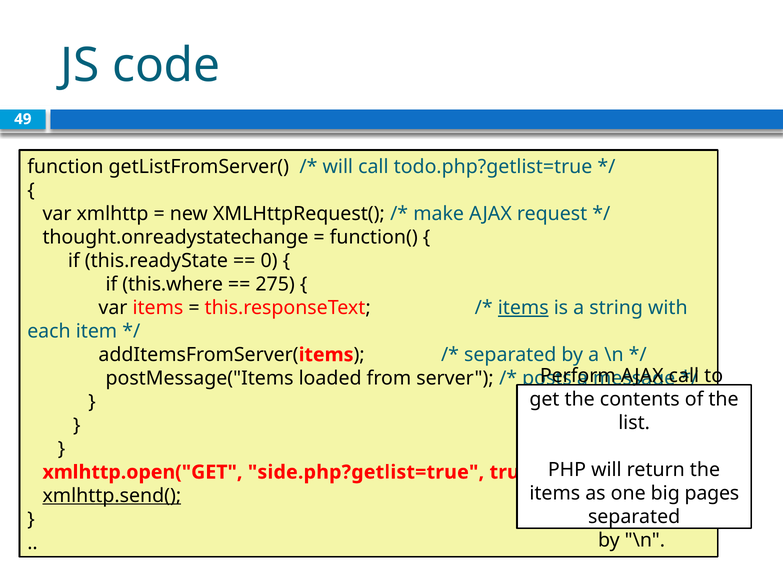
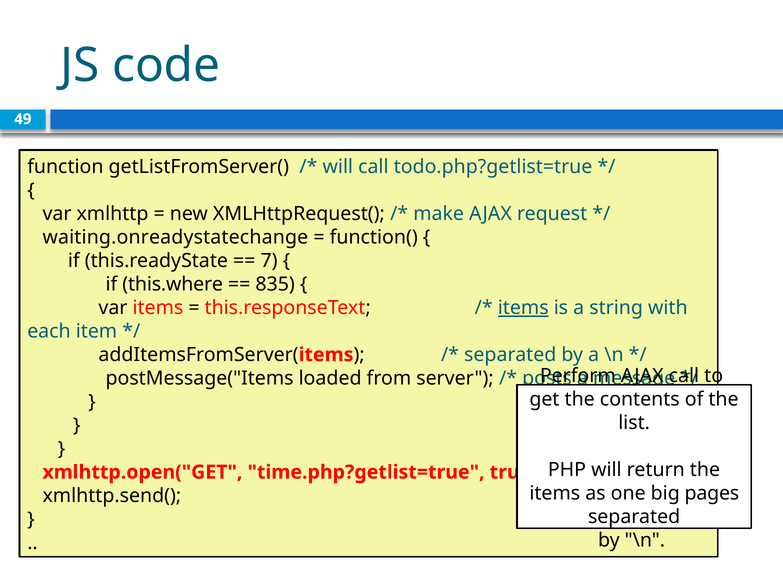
thought.onreadystatechange: thought.onreadystatechange -> waiting.onreadystatechange (175, 237)
0: 0 -> 7 (269, 261)
275: 275 -> 835 (275, 284)
side.php?getlist=true: side.php?getlist=true -> time.php?getlist=true (366, 472)
xmlhttp.send( underline: present -> none (112, 496)
